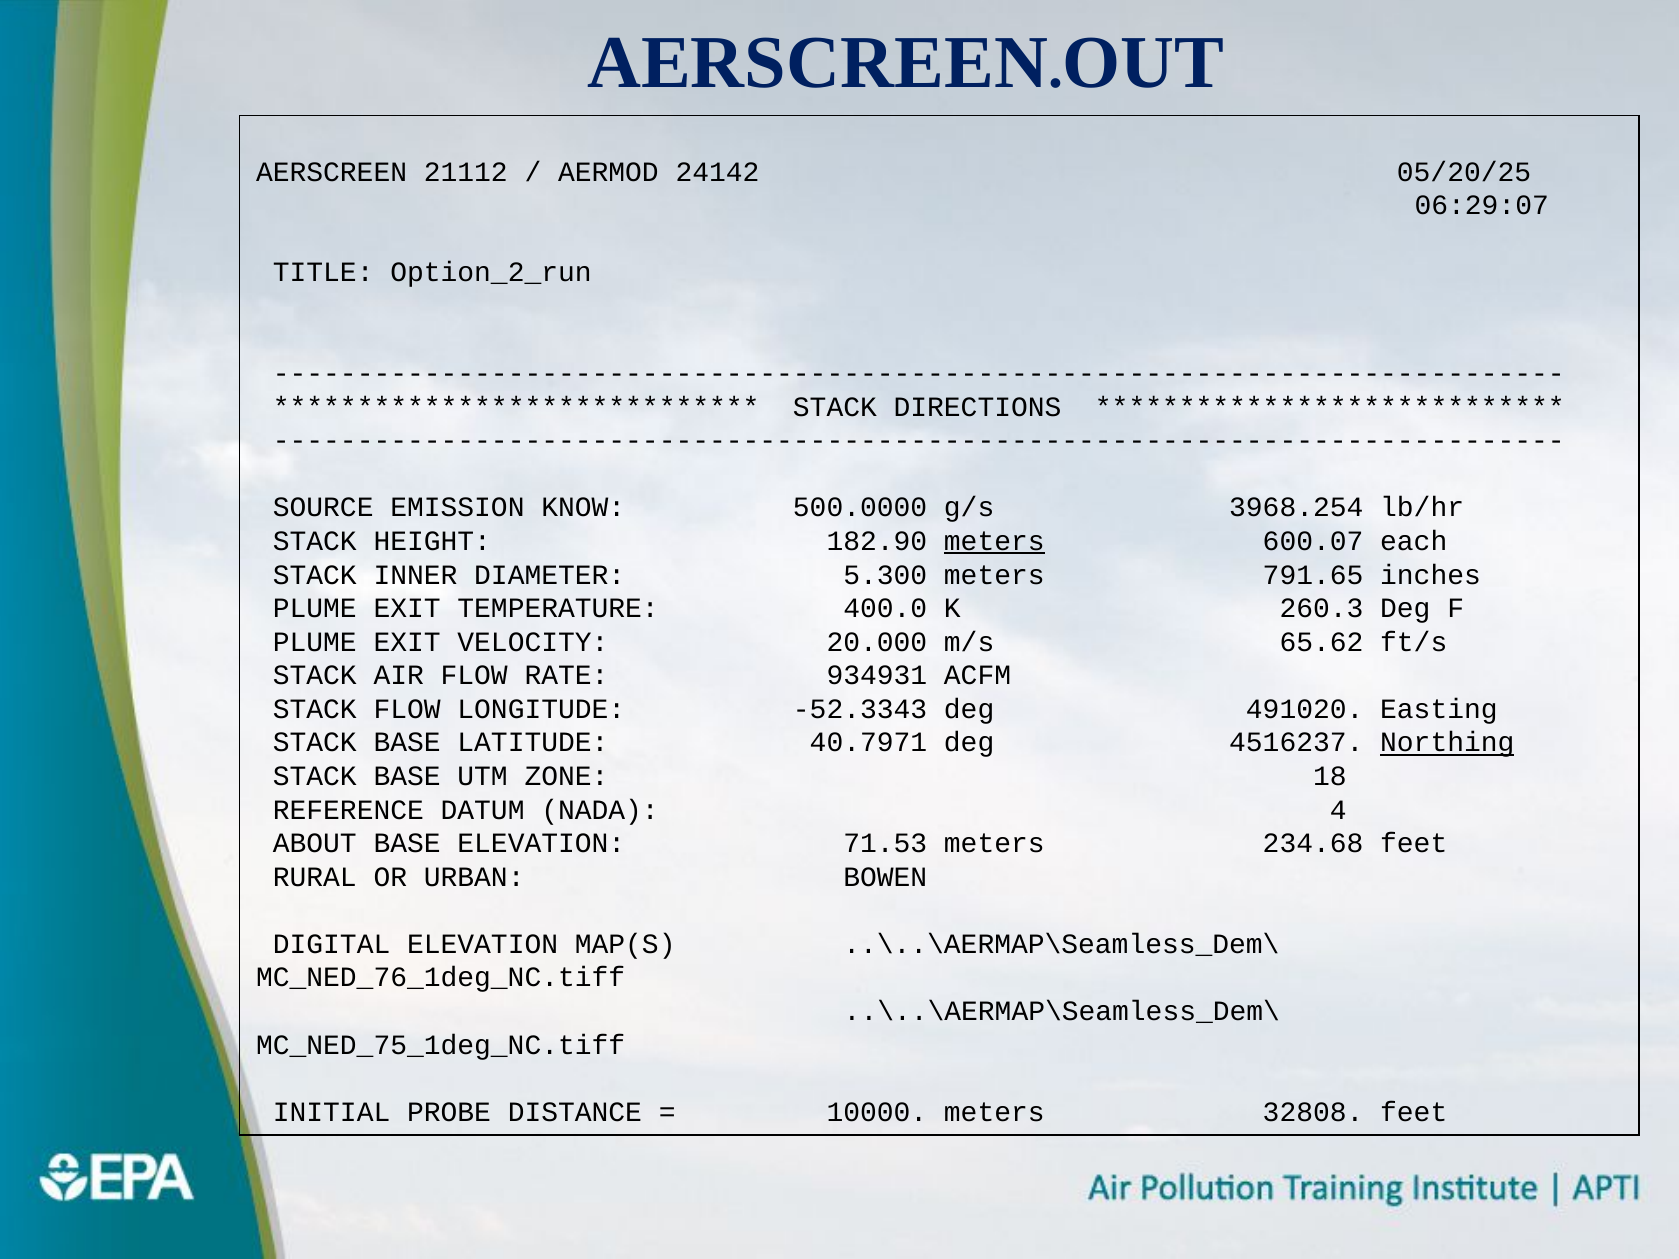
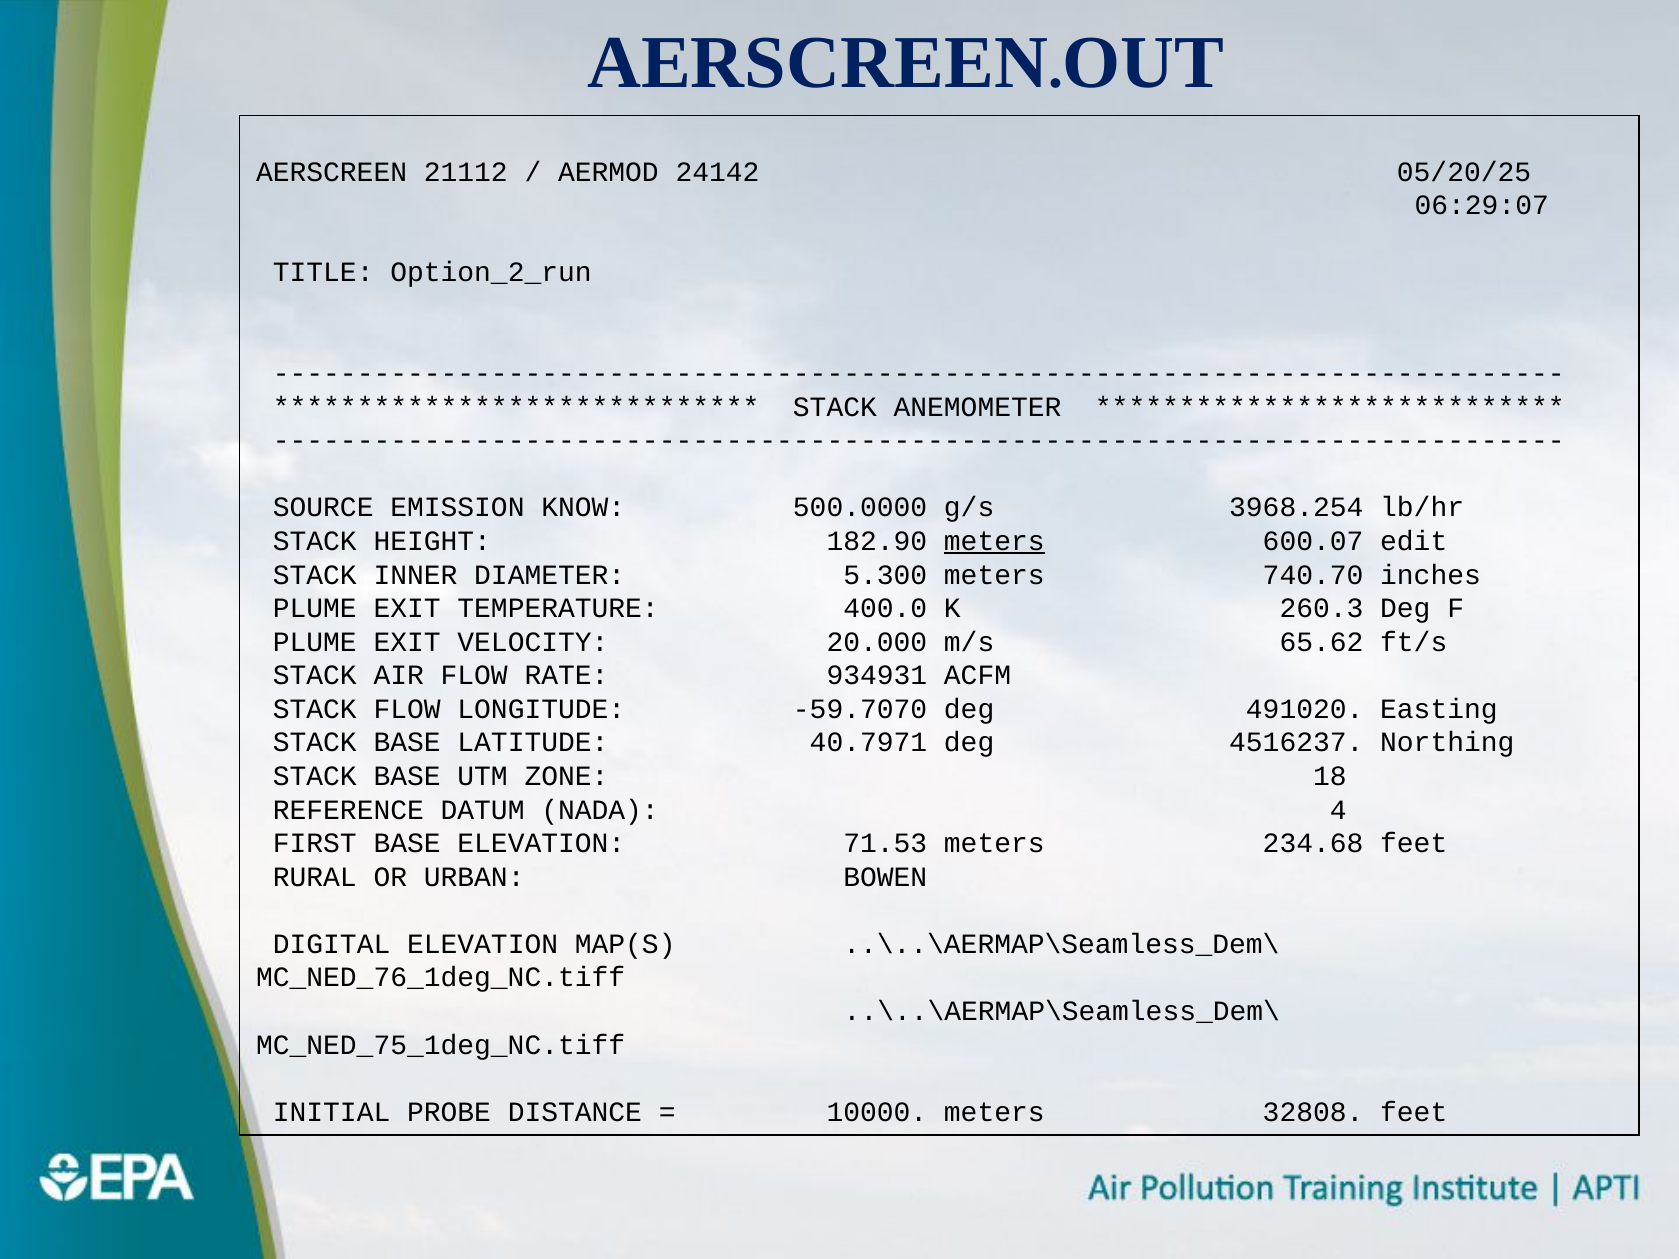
DIRECTIONS: DIRECTIONS -> ANEMOMETER (978, 407)
each: each -> edit (1414, 541)
791.65: 791.65 -> 740.70 (1313, 575)
-52.3343: -52.3343 -> -59.7070 (860, 709)
Northing underline: present -> none (1447, 743)
ABOUT: ABOUT -> FIRST (315, 844)
